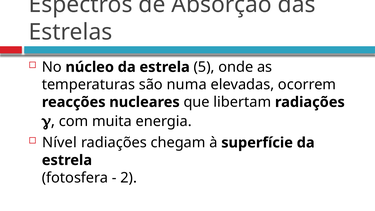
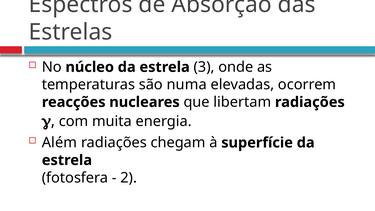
5: 5 -> 3 (204, 67)
Nível: Nível -> Além (59, 143)
